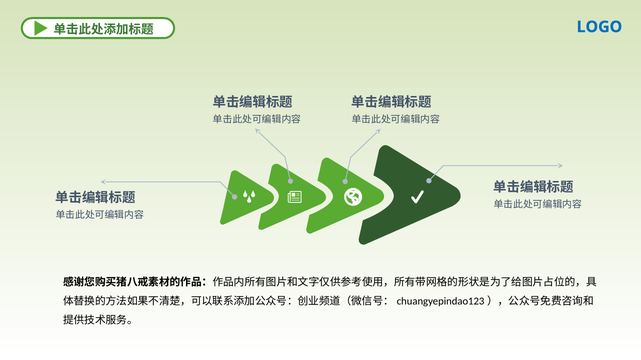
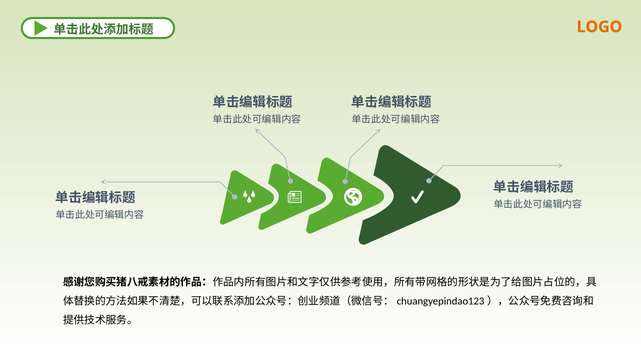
LOGO colour: blue -> orange (599, 27)
